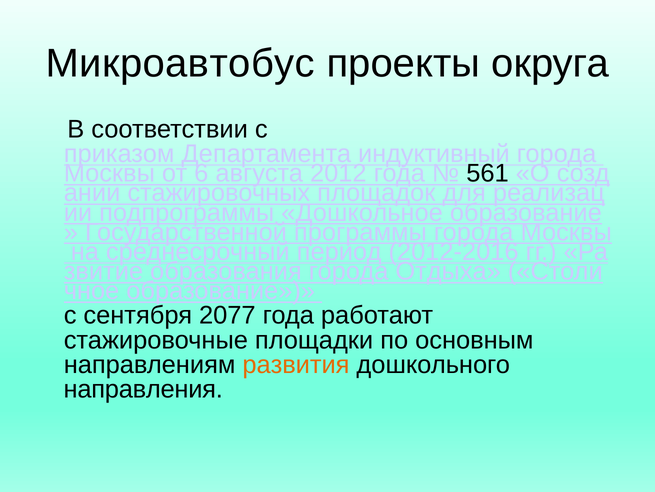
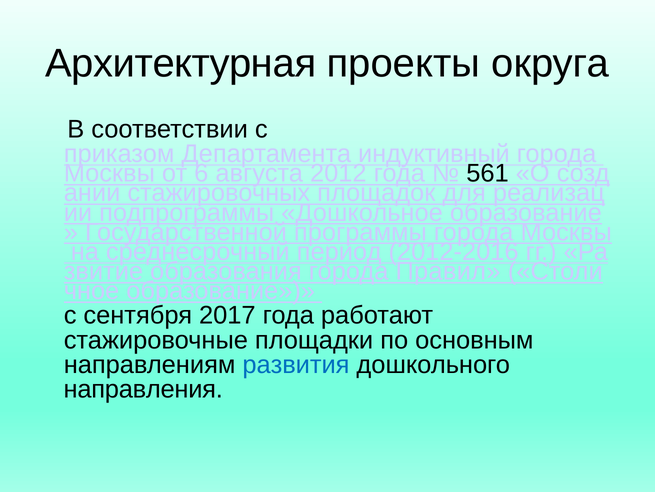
Микроавтобус: Микроавтобус -> Архитектурная (181, 63)
Отдыха: Отдыха -> Правил (448, 271)
2077: 2077 -> 2017 (227, 315)
развития colour: orange -> blue (296, 364)
